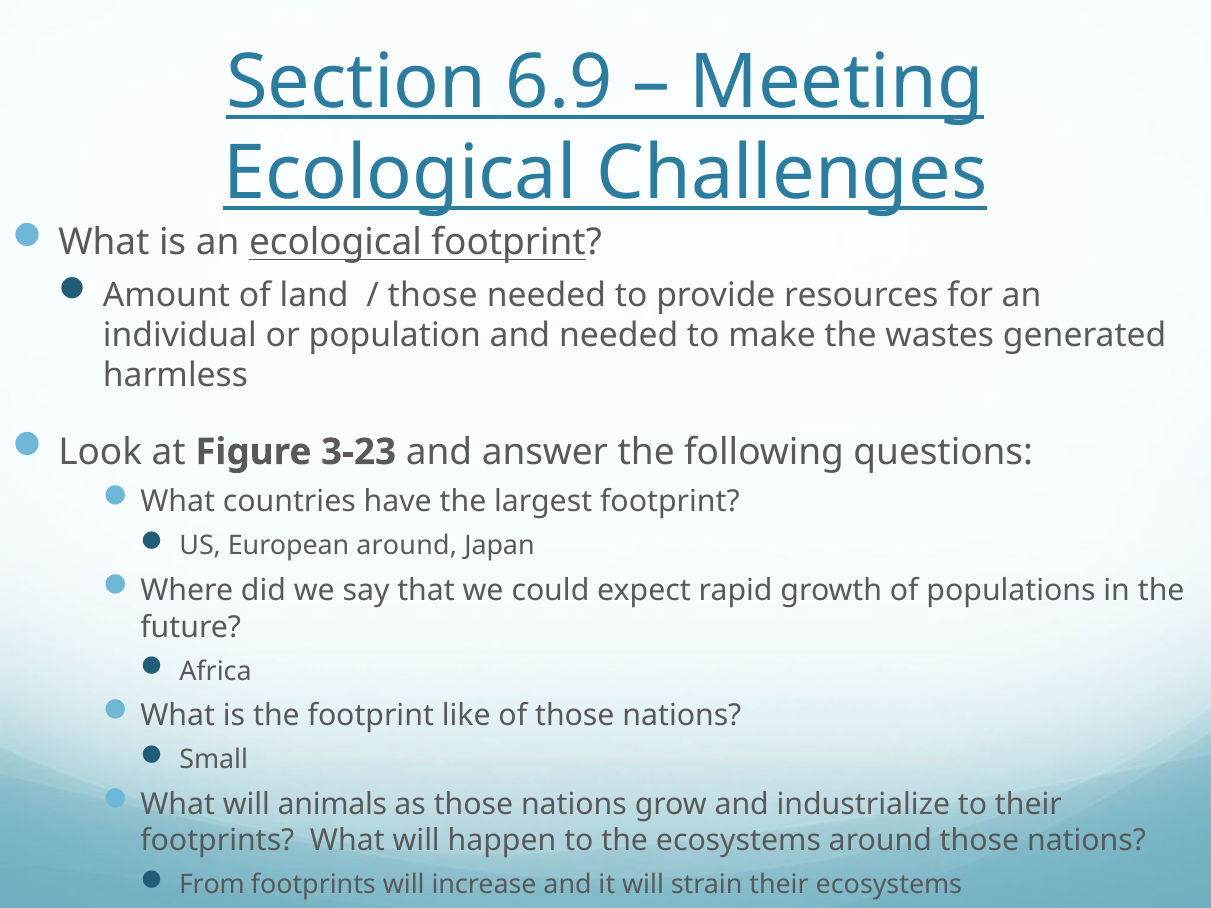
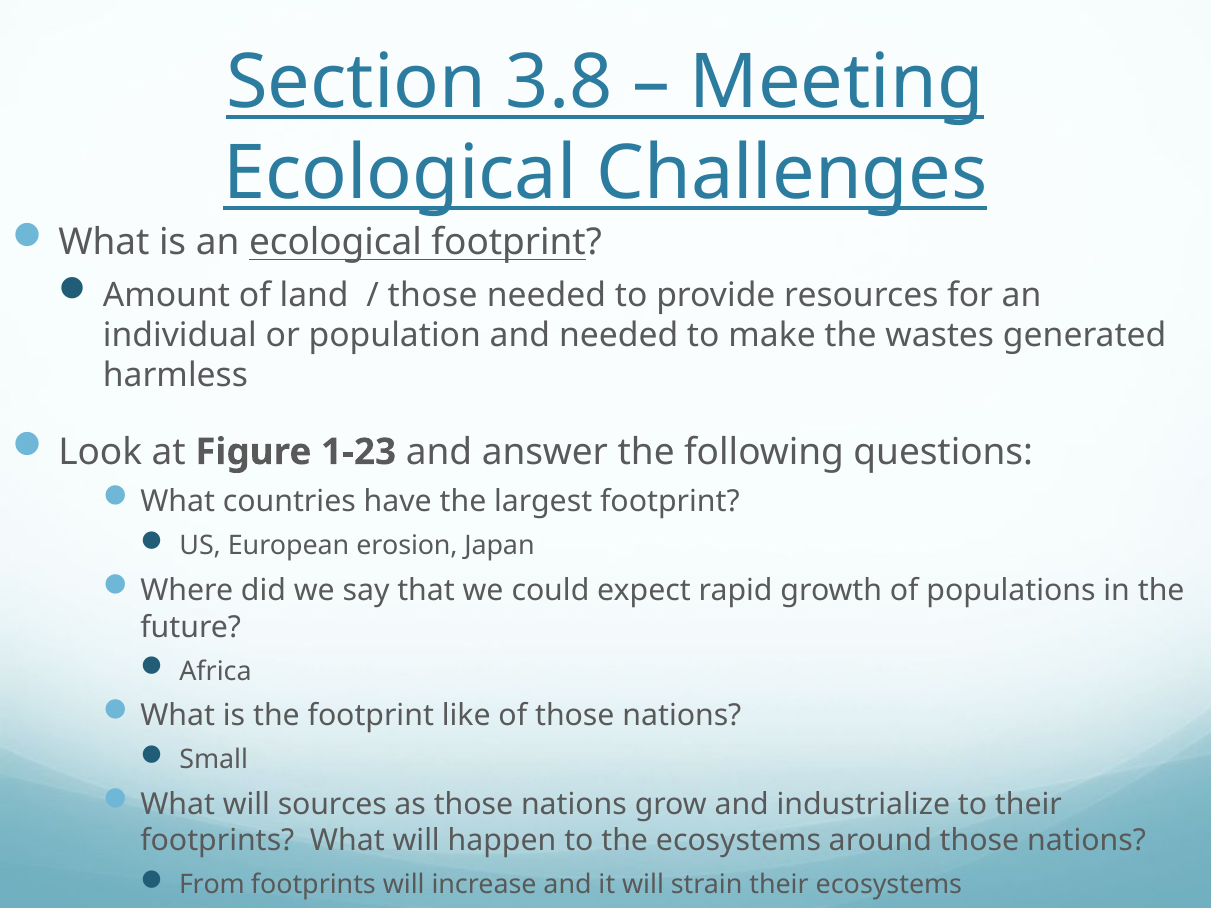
6.9: 6.9 -> 3.8 (559, 82)
3-23: 3-23 -> 1-23 (359, 452)
European around: around -> erosion (407, 546)
animals: animals -> sources (332, 805)
